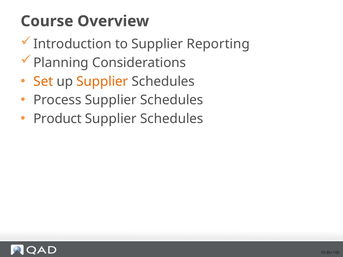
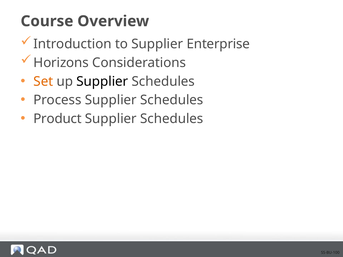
Reporting: Reporting -> Enterprise (218, 44)
Planning: Planning -> Horizons (61, 63)
Supplier colour: orange -> black (102, 81)
